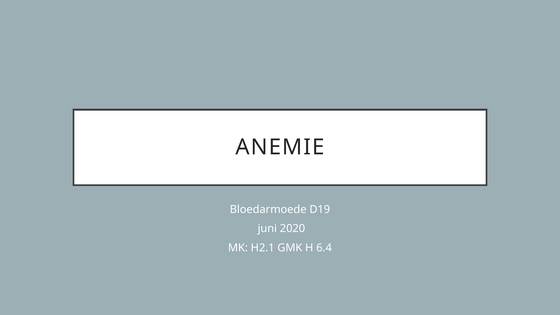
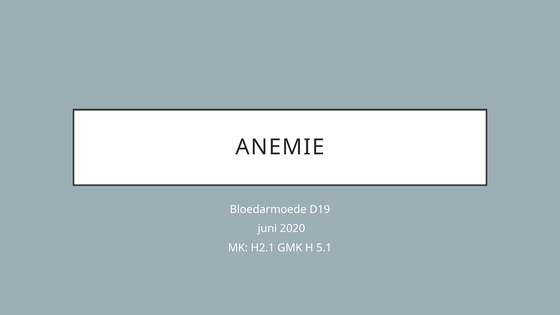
6.4: 6.4 -> 5.1 (324, 248)
